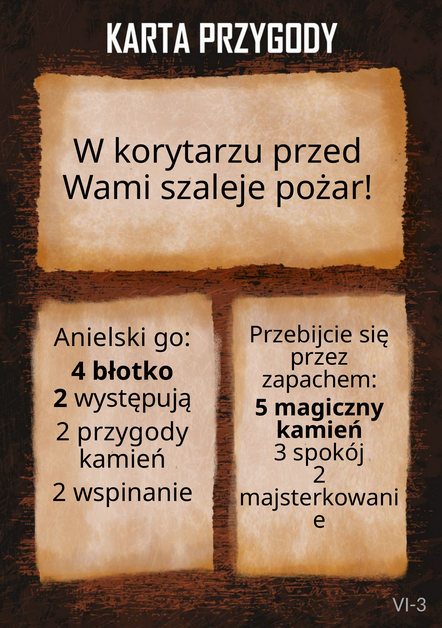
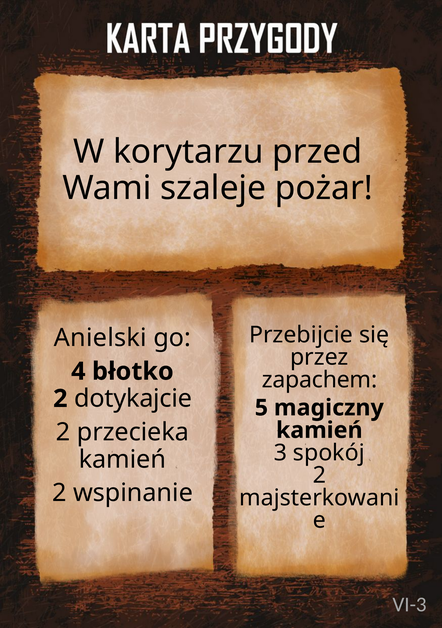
występują: występują -> dotykajcie (133, 399)
przygody: przygody -> przecieka (133, 432)
